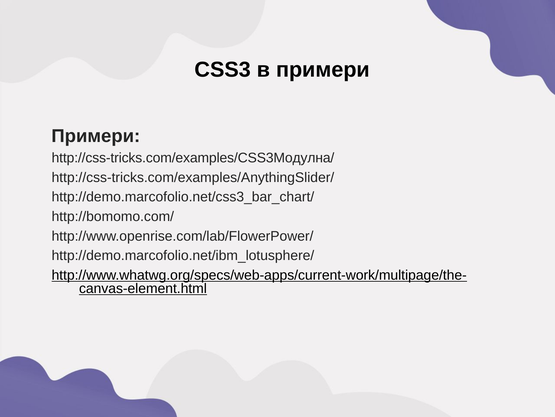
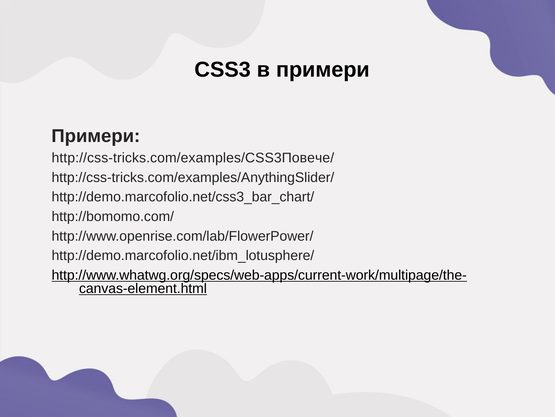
http://css-tricks.com/examples/CSS3Модулна/: http://css-tricks.com/examples/CSS3Модулна/ -> http://css-tricks.com/examples/CSS3Повече/ (193, 158)
